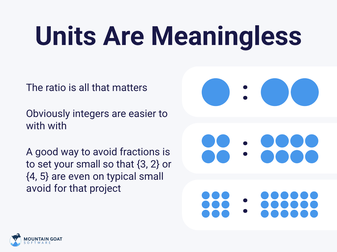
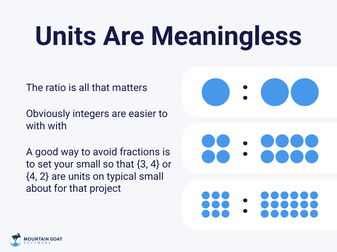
3 2: 2 -> 4 (155, 165)
5: 5 -> 2 (44, 177)
are even: even -> units (79, 177)
avoid: avoid -> about (39, 189)
